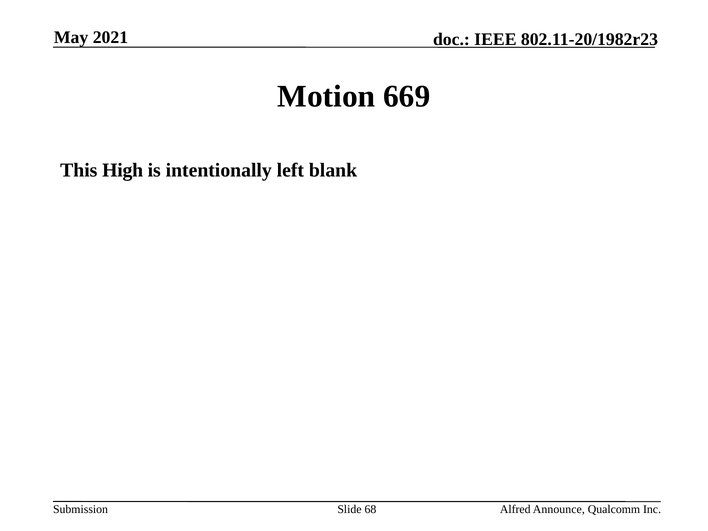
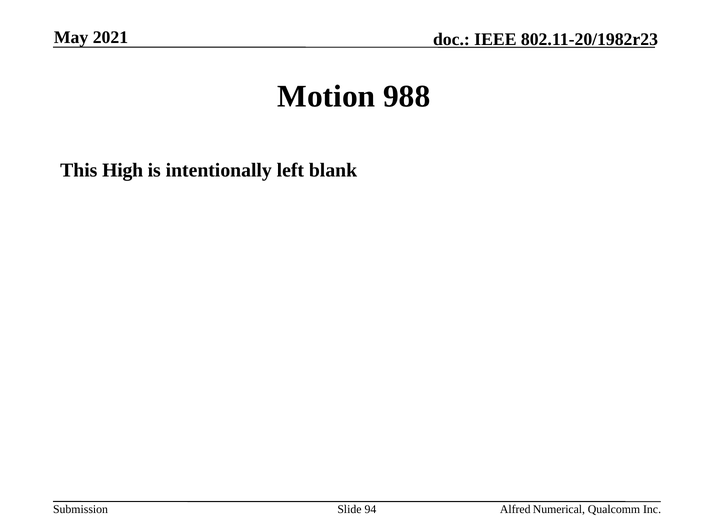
669: 669 -> 988 (407, 97)
68: 68 -> 94 (370, 509)
Announce: Announce -> Numerical (559, 509)
